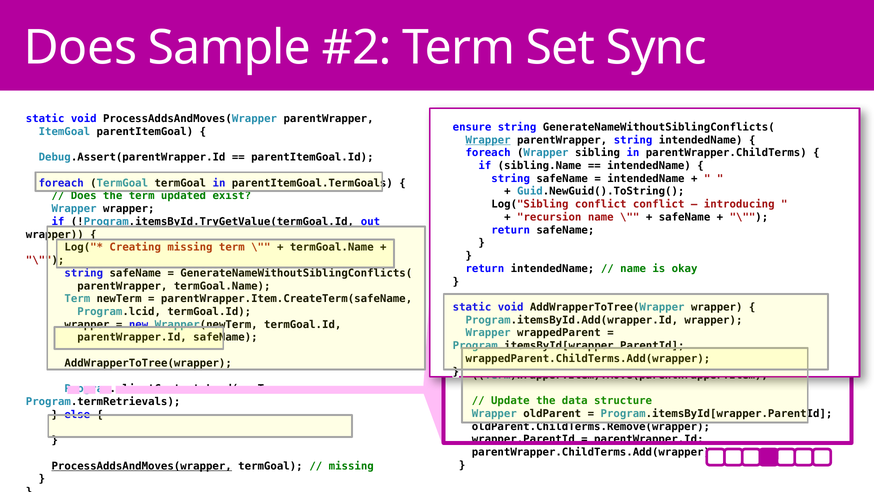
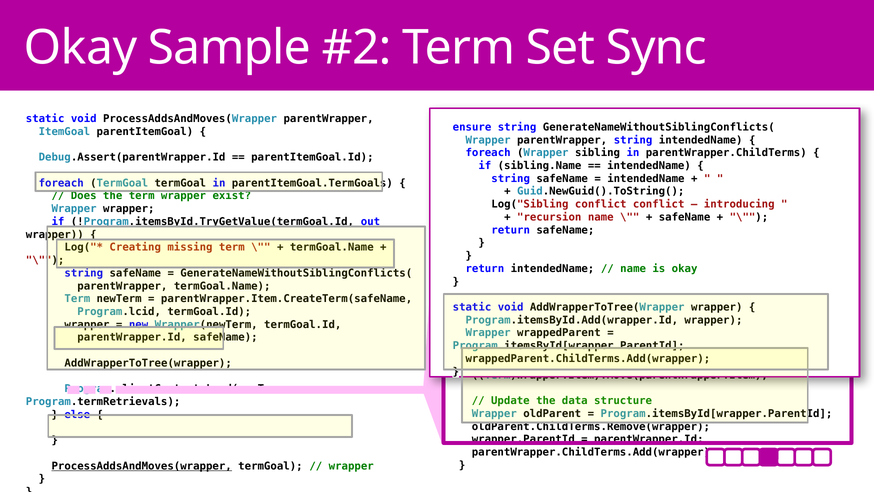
Does: Does -> Okay (80, 48)
Wrapper underline: present -> none (488, 140)
term updated: updated -> wrapper (184, 196)
missing: missing -> wrapper (351, 466)
